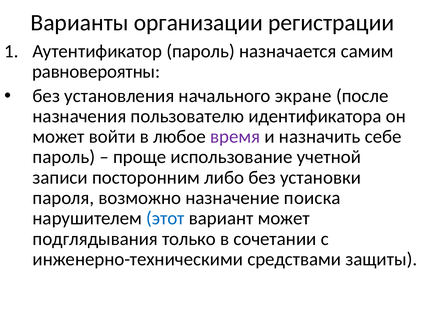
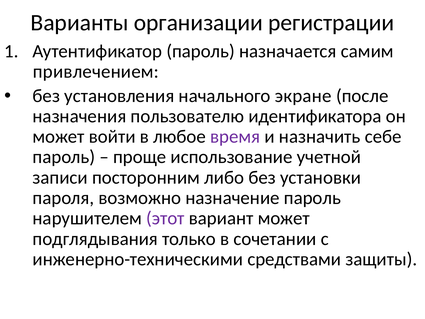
равновероятны: равновероятны -> привлечением (96, 72)
назначение поиска: поиска -> пароль (312, 198)
этот colour: blue -> purple (165, 218)
